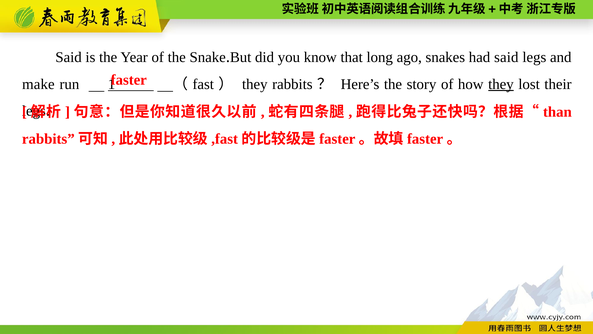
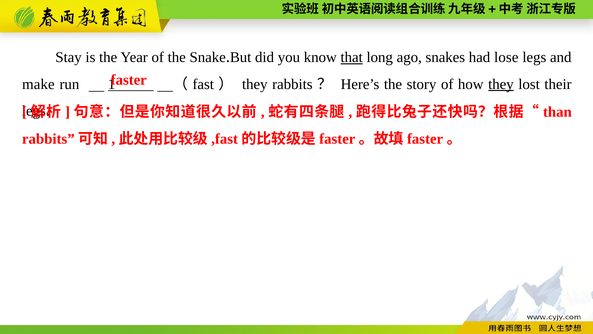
Said: Said -> Stay (69, 57)
that underline: none -> present (352, 57)
had said: said -> lose (506, 57)
